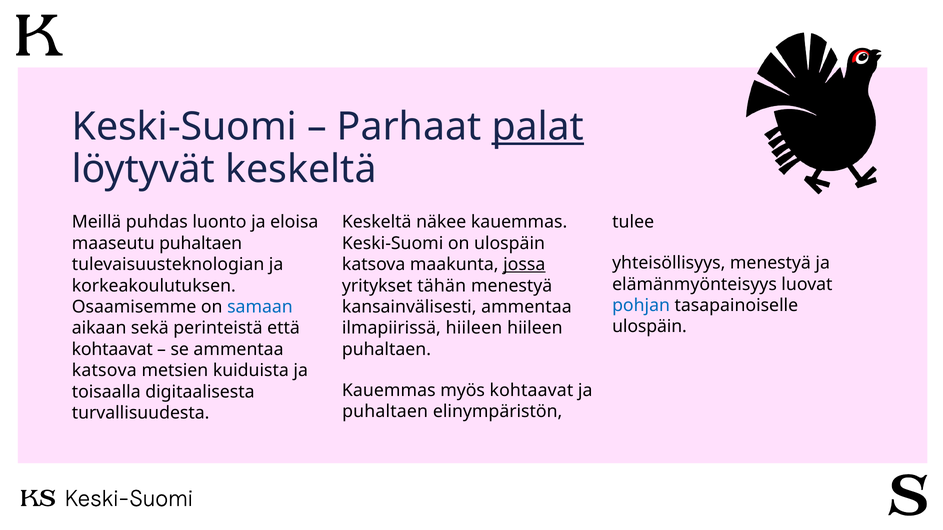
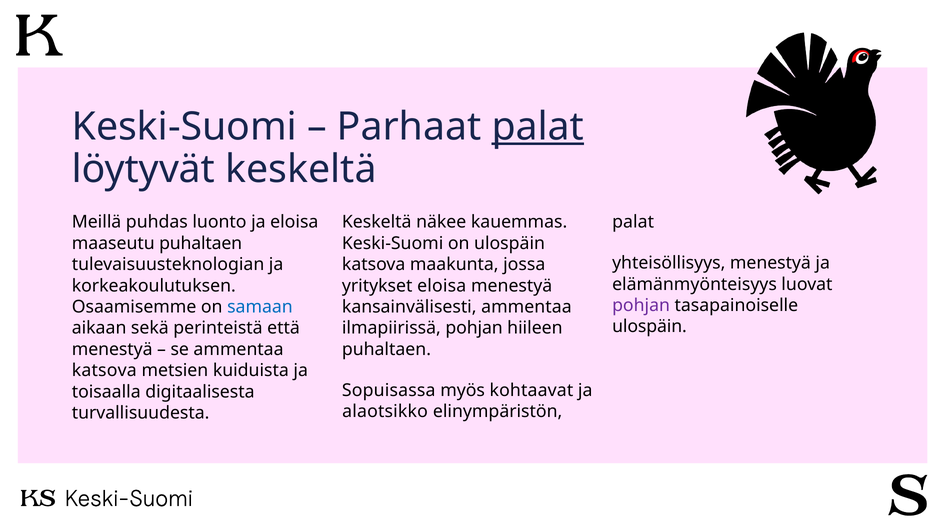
tulee: tulee -> palat (633, 222)
jossa underline: present -> none (524, 265)
yritykset tähän: tähän -> eloisa (442, 286)
pohjan colour: blue -> purple (641, 306)
ilmapiirissä hiileen: hiileen -> pohjan (474, 328)
kohtaavat: kohtaavat -> menestyä (112, 350)
Kauemmas: Kauemmas -> Sopuisassa (389, 391)
puhaltaen: puhaltaen -> alaotsikko (385, 412)
